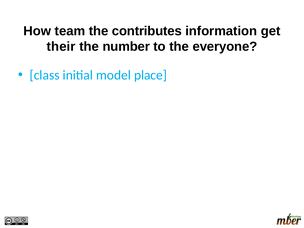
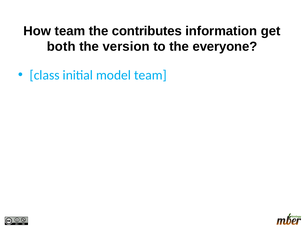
their: their -> both (61, 47)
number: number -> version (126, 47)
model place: place -> team (150, 75)
